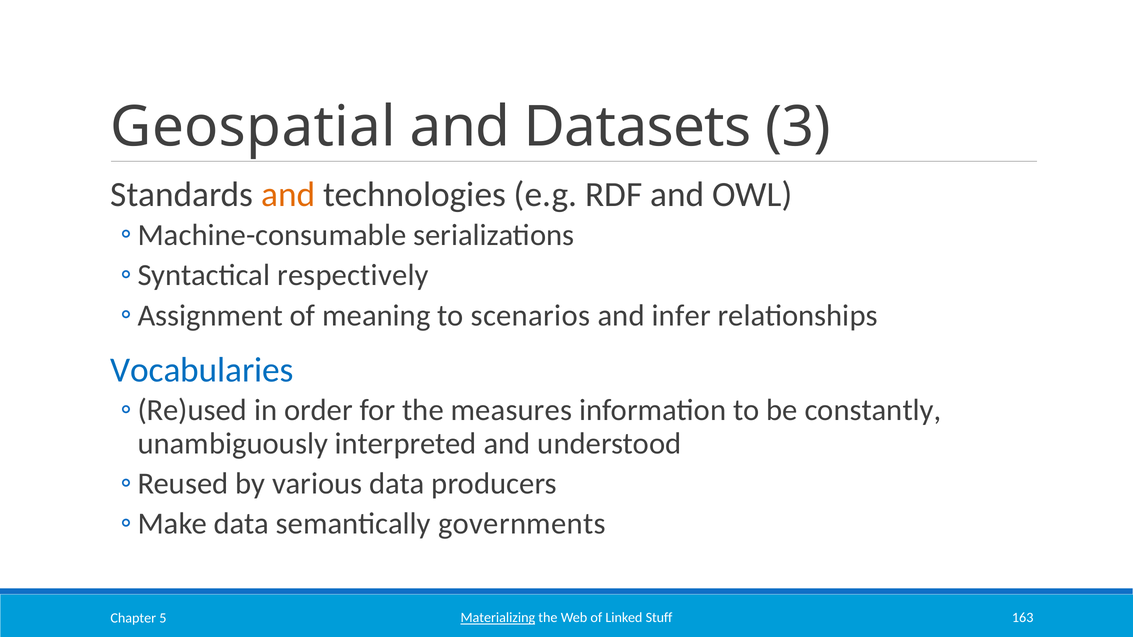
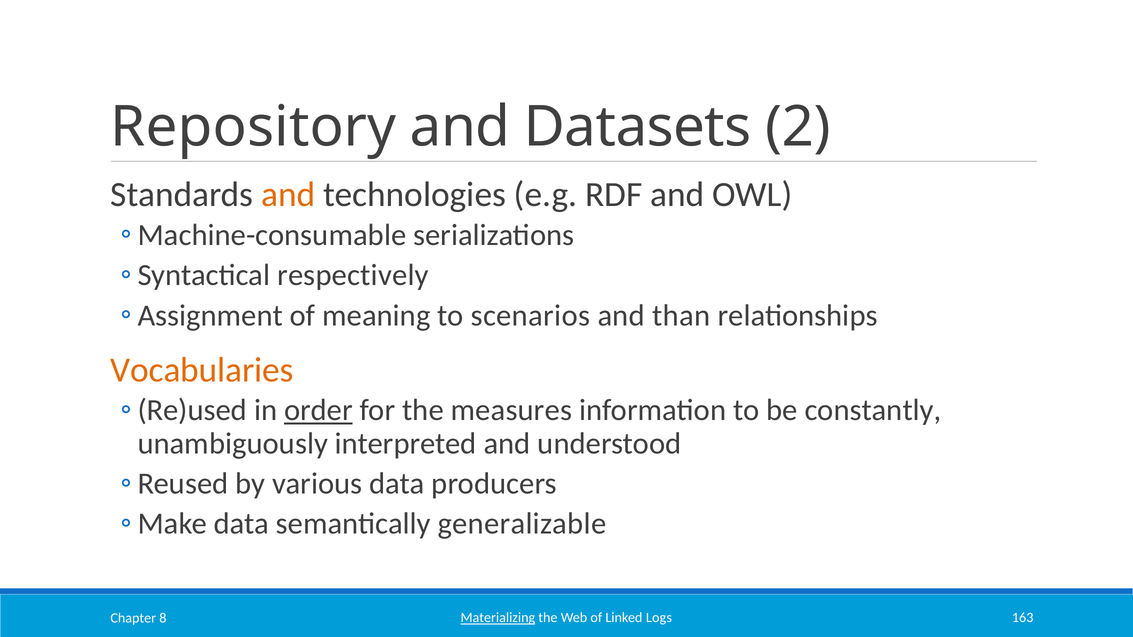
Geospatial: Geospatial -> Repository (253, 127)
3: 3 -> 2 (798, 127)
infer: infer -> than (681, 316)
Vocabularies colour: blue -> orange (202, 370)
order underline: none -> present (318, 411)
governments: governments -> generalizable (522, 524)
Stuff: Stuff -> Logs (659, 618)
5: 5 -> 8 (163, 618)
